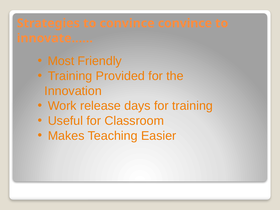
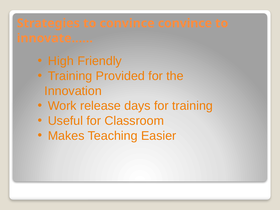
Most: Most -> High (61, 61)
